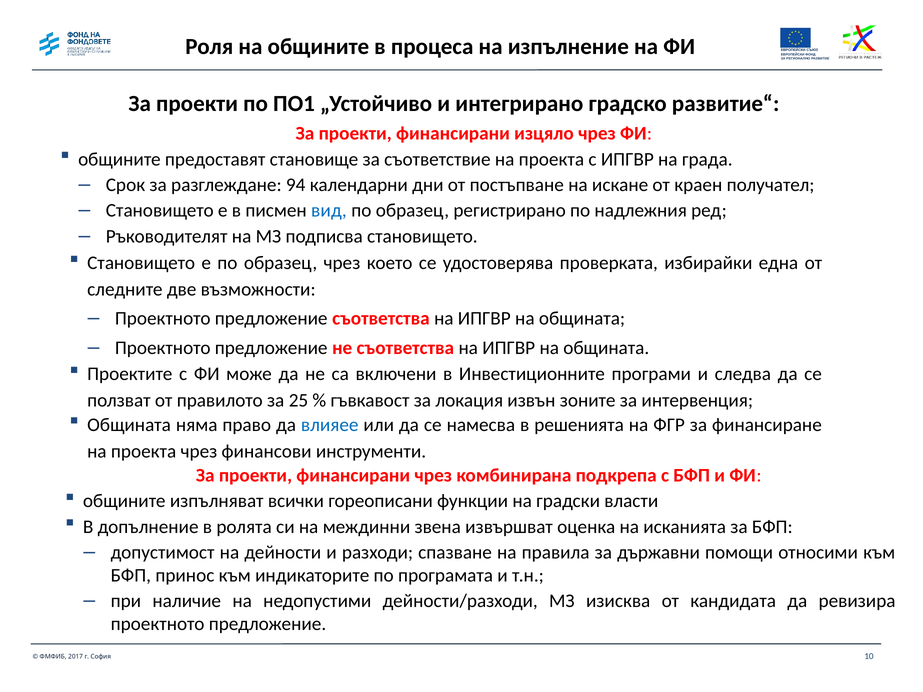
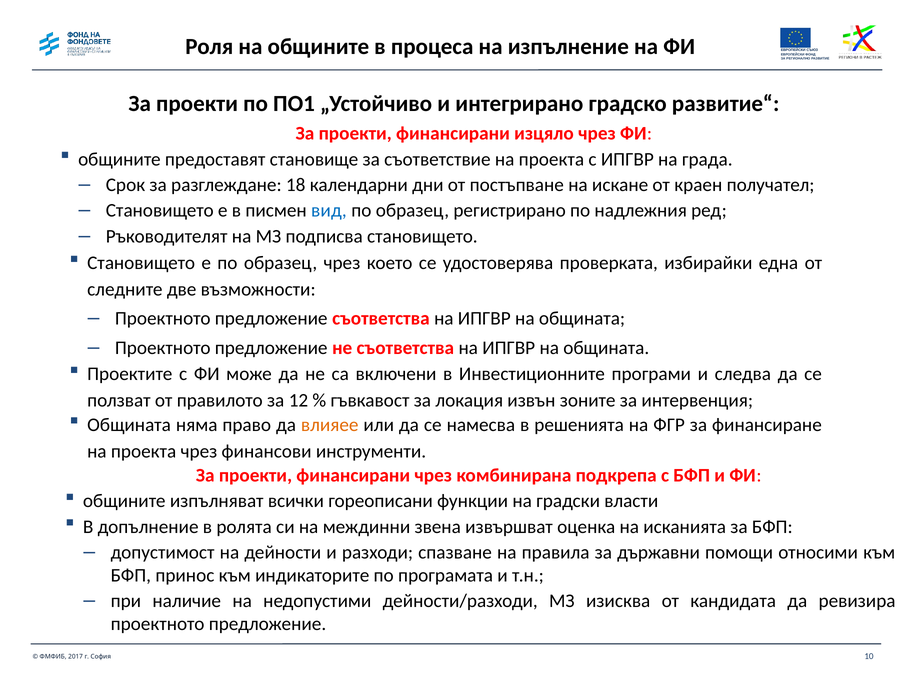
94: 94 -> 18 (296, 185)
25: 25 -> 12 (298, 401)
влияее colour: blue -> orange (330, 425)
